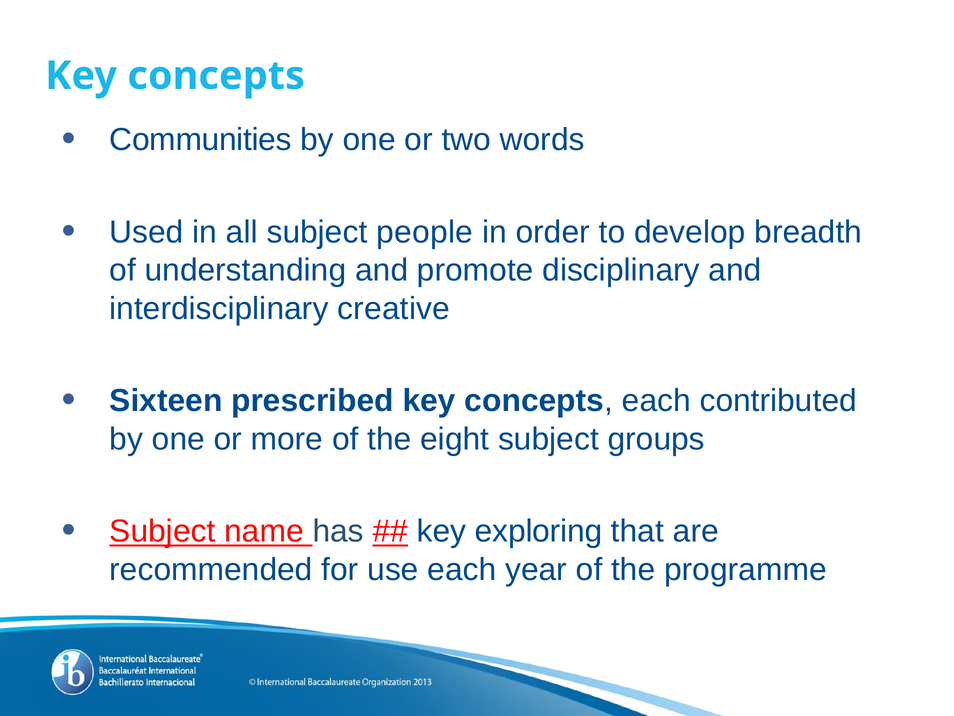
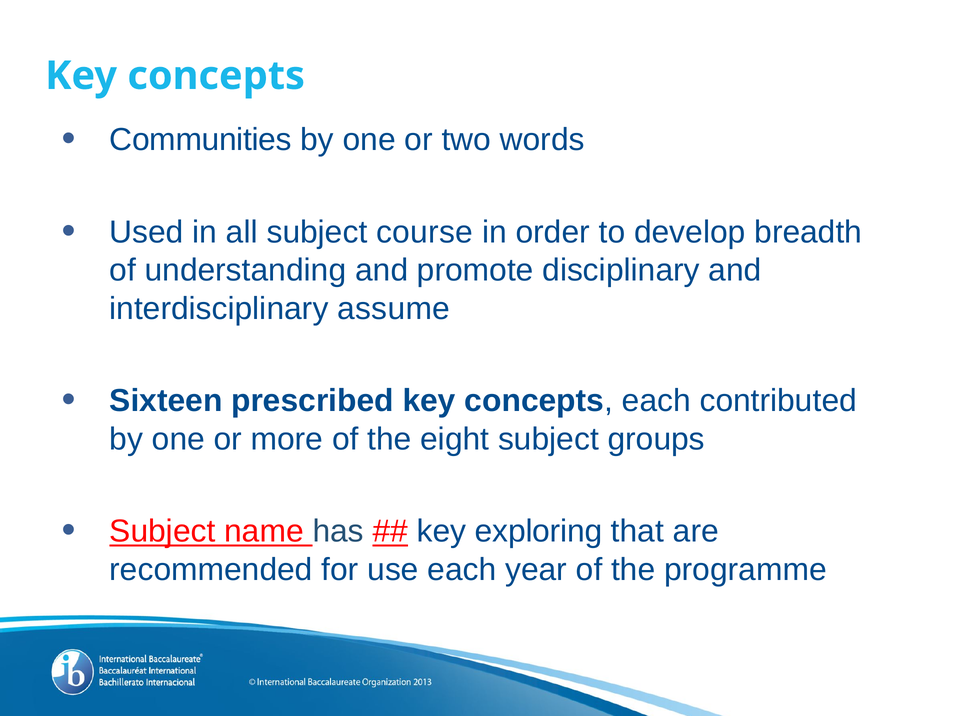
people: people -> course (425, 232)
creative: creative -> assume (394, 308)
